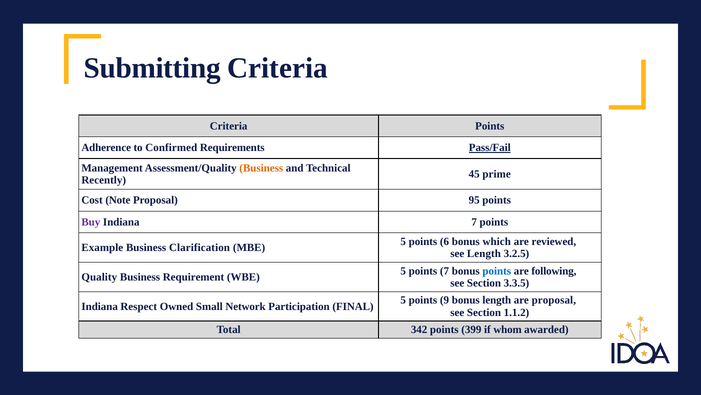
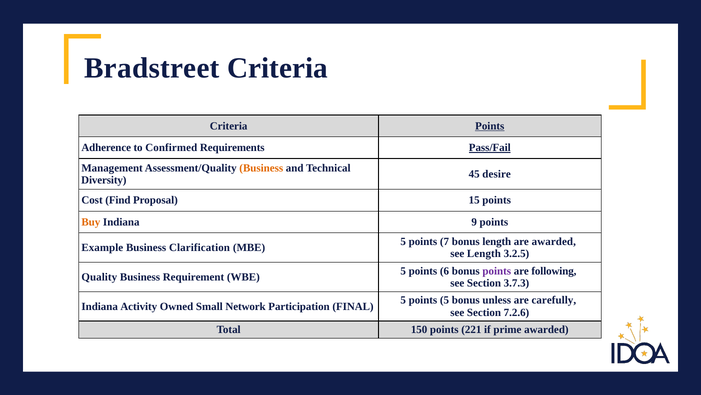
Submitting: Submitting -> Bradstreet (152, 68)
Points underline: none -> present (490, 126)
prime: prime -> desire (497, 174)
Recently: Recently -> Diversity (104, 180)
Note: Note -> Find (118, 200)
95: 95 -> 15 (474, 200)
Buy colour: purple -> orange (91, 222)
Indiana 7: 7 -> 9 (474, 222)
6: 6 -> 7 (445, 241)
bonus which: which -> length (497, 241)
are reviewed: reviewed -> awarded (554, 241)
points 7: 7 -> 6 (445, 270)
points colour: blue -> purple (497, 270)
3.3.5: 3.3.5 -> 3.7.3 (516, 283)
points 9: 9 -> 5 (445, 300)
bonus length: length -> unless (497, 300)
are proposal: proposal -> carefully (554, 300)
Respect: Respect -> Activity (139, 306)
1.1.2: 1.1.2 -> 7.2.6 (516, 312)
342: 342 -> 150 (419, 329)
399: 399 -> 221 (471, 329)
whom: whom -> prime (507, 329)
